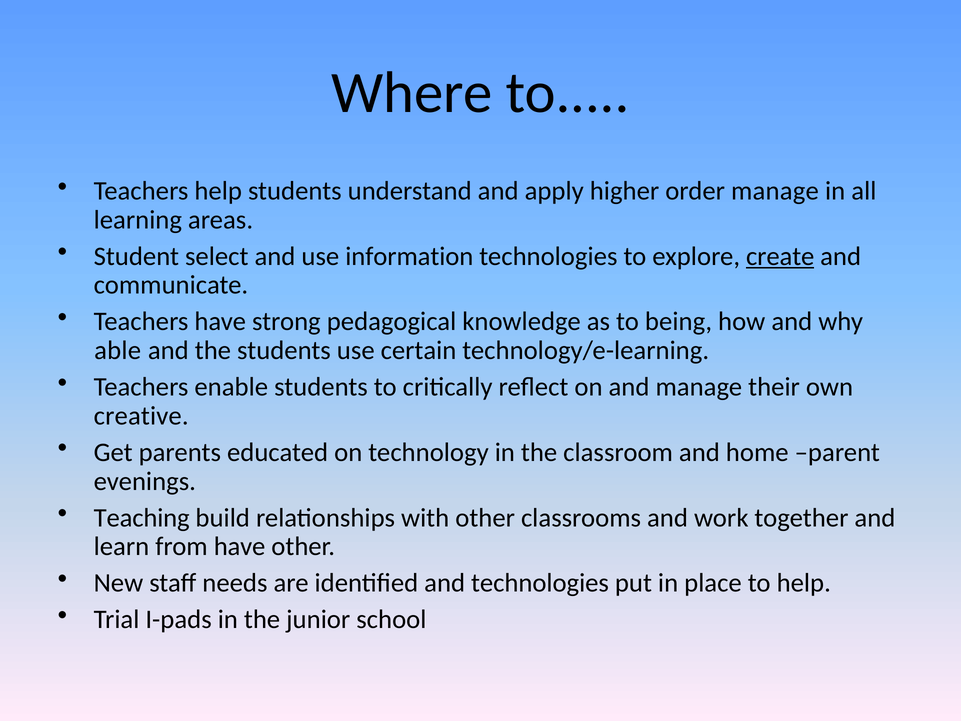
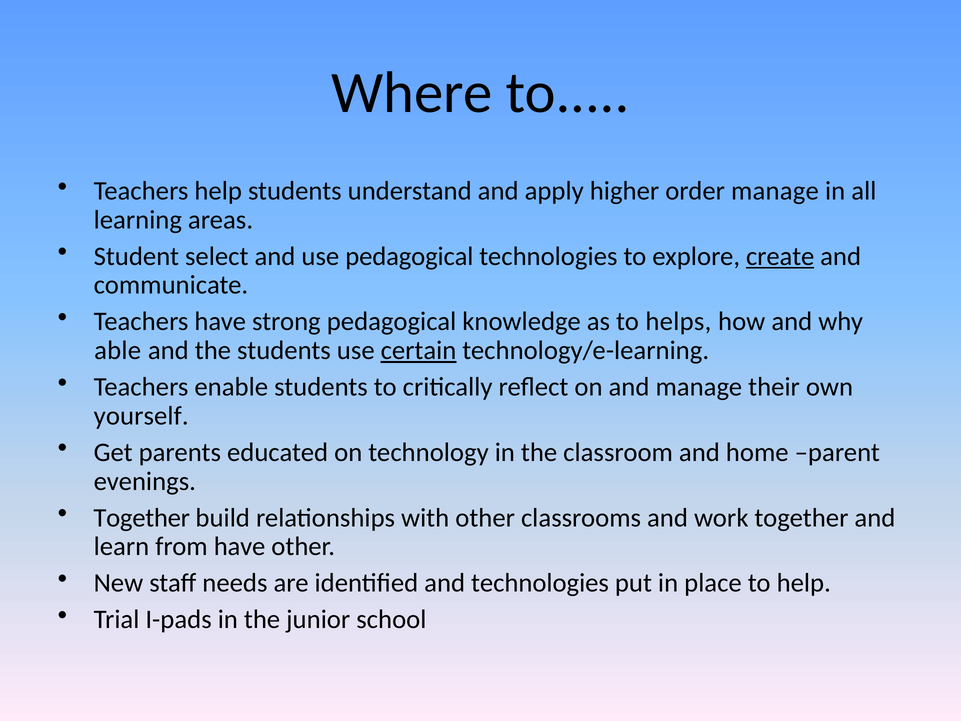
use information: information -> pedagogical (409, 256)
being: being -> helps (678, 322)
certain underline: none -> present (418, 350)
creative: creative -> yourself (141, 416)
Teaching: Teaching -> Together (142, 518)
